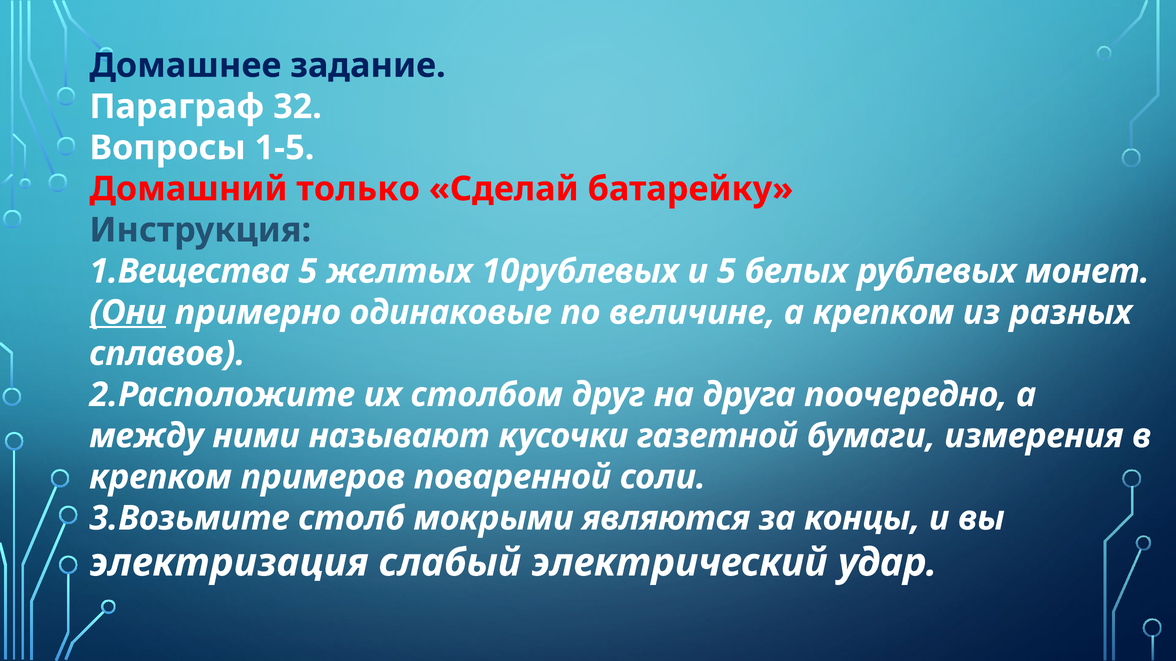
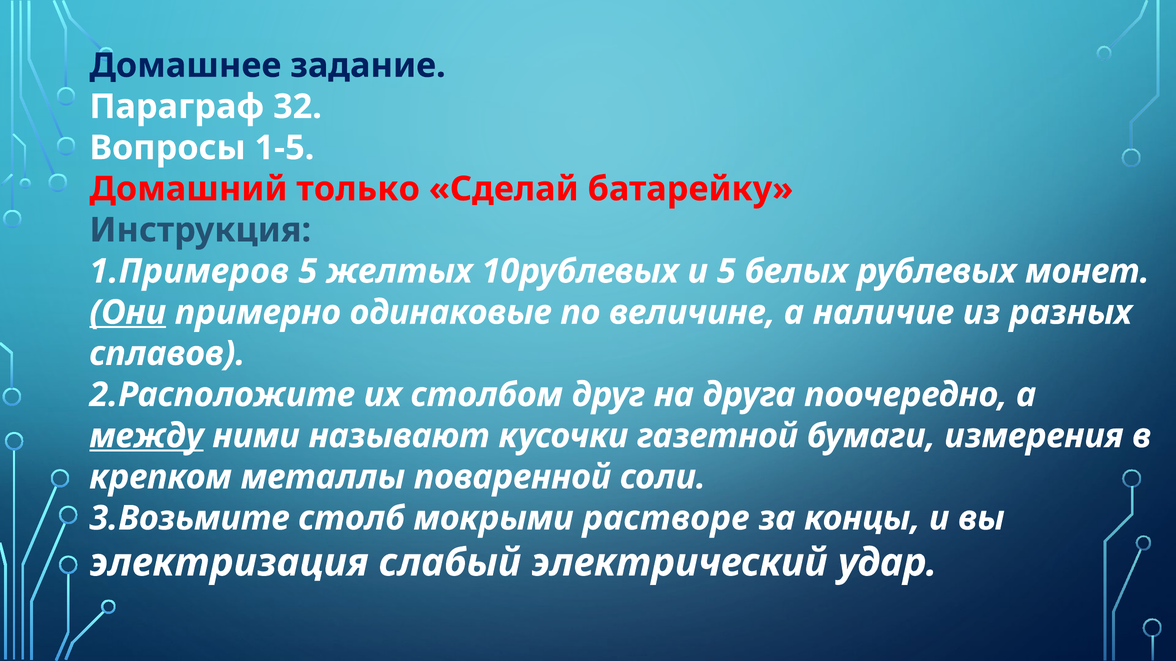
1.Вещества: 1.Вещества -> 1.Примеров (189, 272)
а крепком: крепком -> наличие (883, 313)
между underline: none -> present (147, 436)
примеров: примеров -> металлы (323, 477)
являются: являются -> растворе (666, 519)
